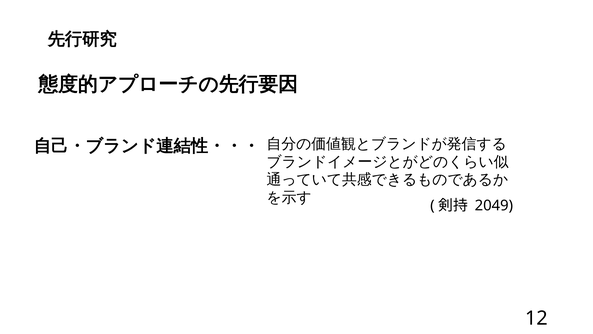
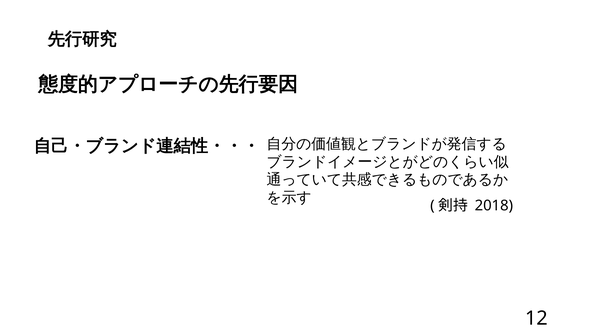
2049: 2049 -> 2018 (494, 205)
